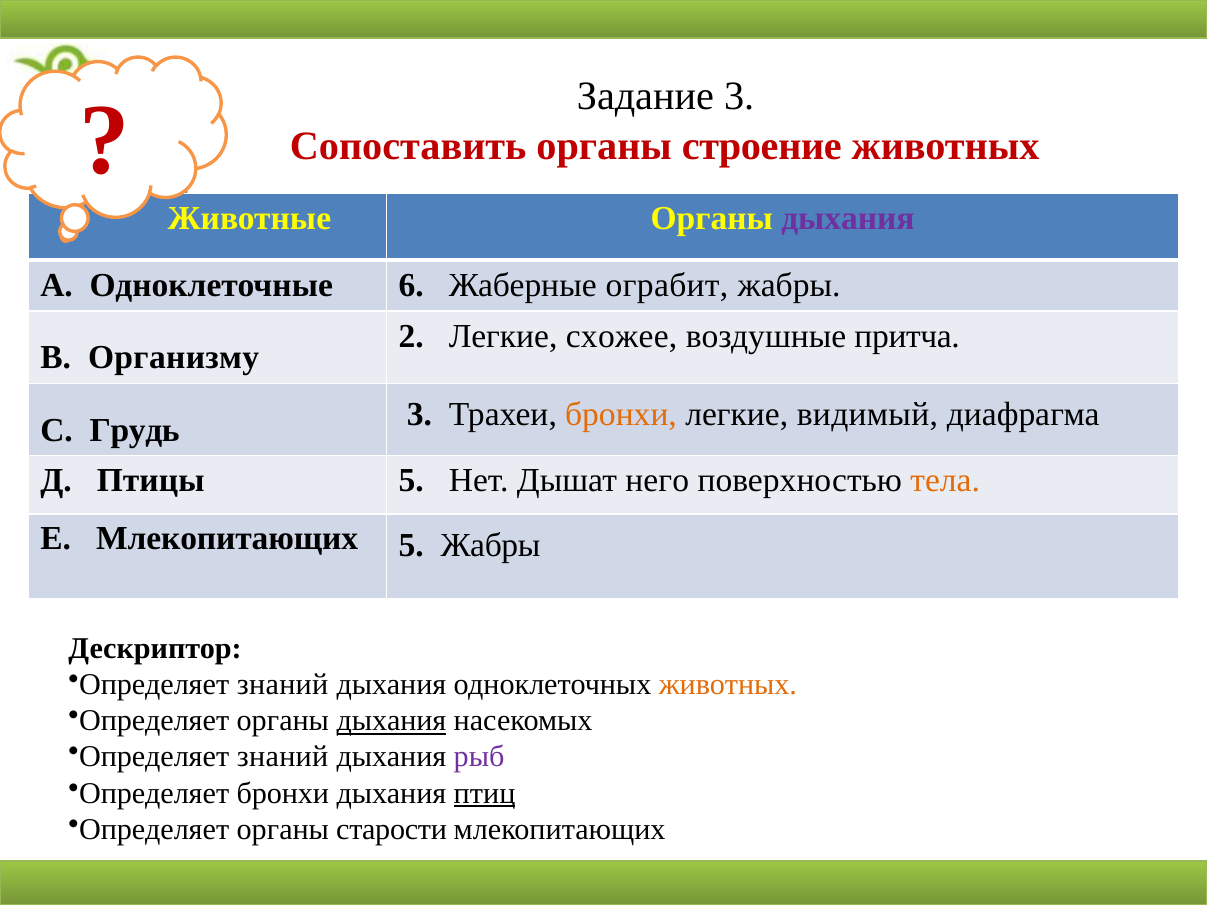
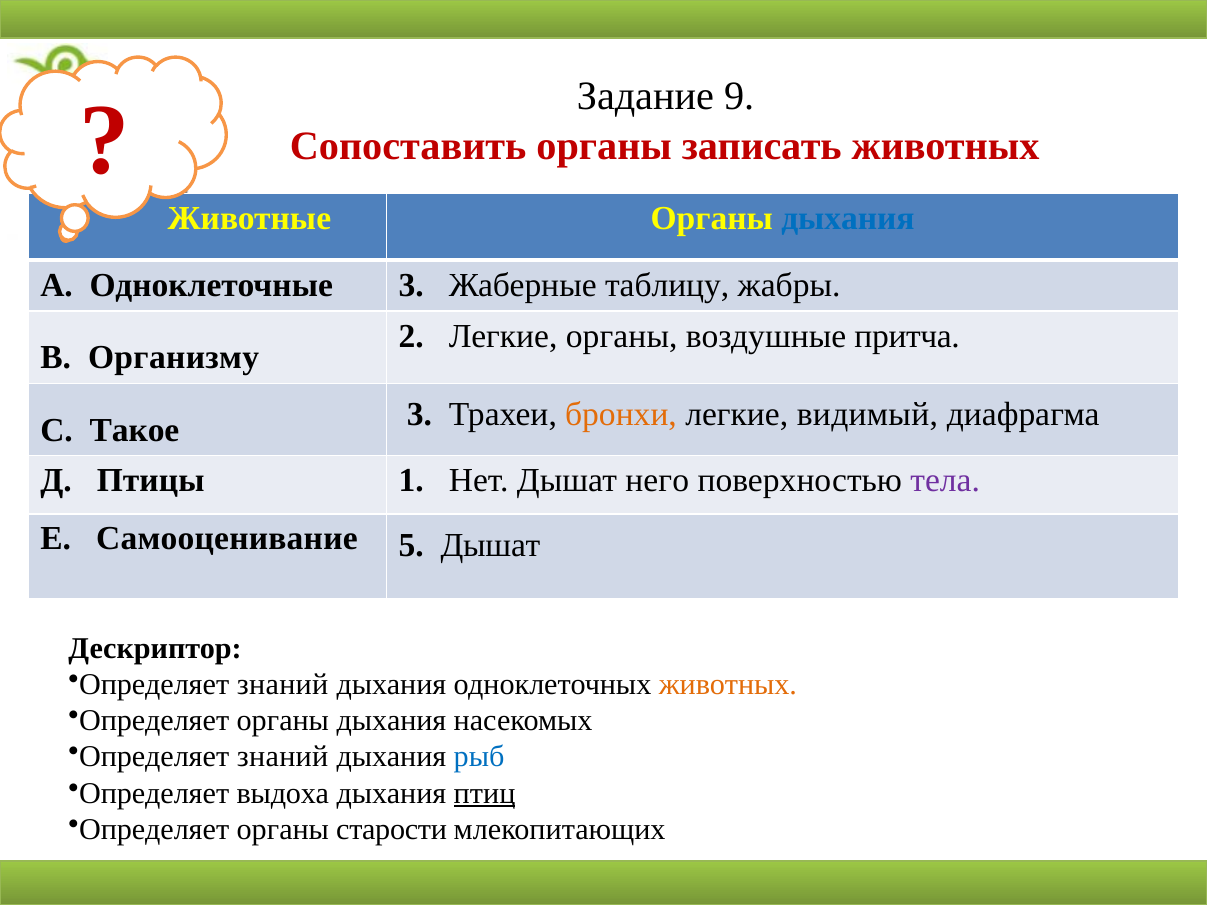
Задание 3: 3 -> 9 (739, 96)
строение: строение -> записать (762, 146)
дыхания colour: purple -> blue (848, 218)
Одноклеточные 6: 6 -> 3 (411, 285)
ограбит: ограбит -> таблицу (667, 285)
Легкие схожее: схожее -> органы (622, 336)
Грудь: Грудь -> Такое (134, 430)
Птицы 5: 5 -> 1 (411, 481)
тела colour: orange -> purple (945, 481)
Е Млекопитающих: Млекопитающих -> Самооценивание (227, 539)
5 Жабры: Жабры -> Дышат (490, 545)
дыхания underline: present -> none (391, 721)
рыб colour: purple -> blue (479, 757)
Определяет бронхи: бронхи -> выдоха (283, 793)
